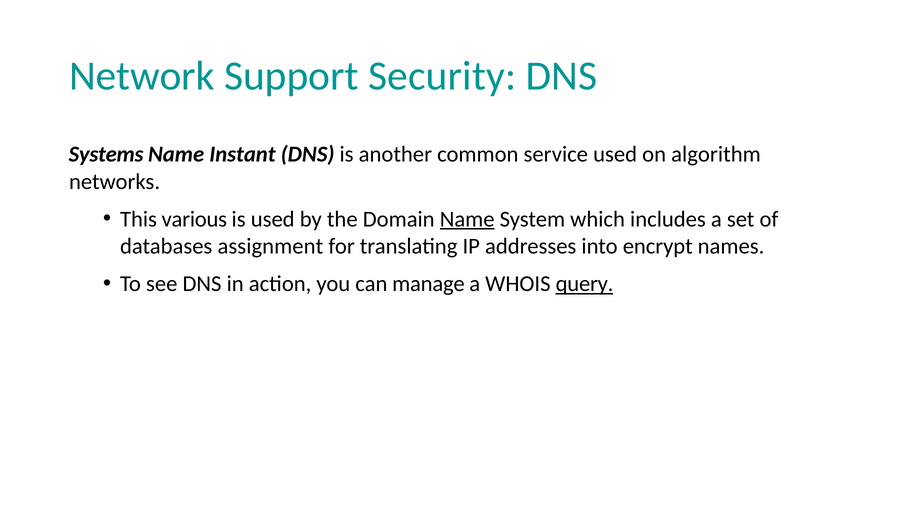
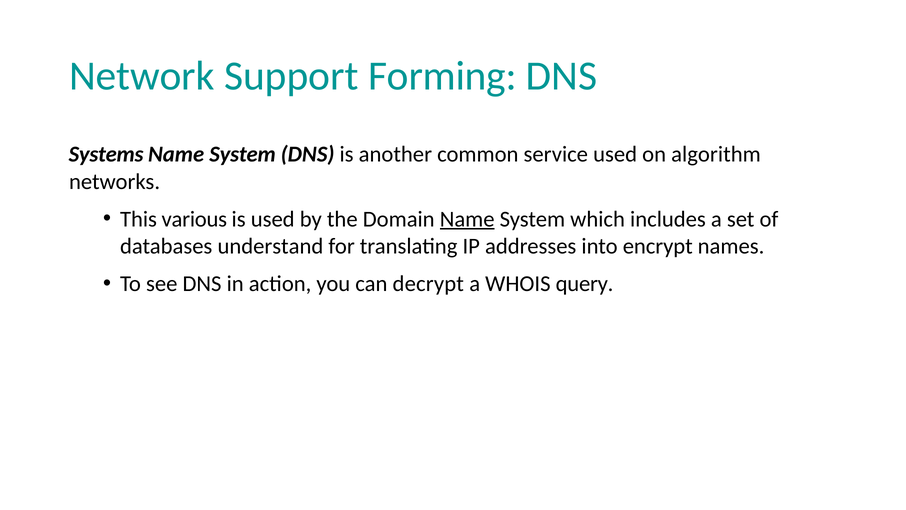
Security: Security -> Forming (442, 76)
Instant: Instant -> System (243, 154)
assignment: assignment -> understand (270, 246)
manage: manage -> decrypt (428, 284)
query underline: present -> none (585, 284)
